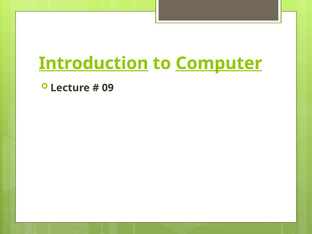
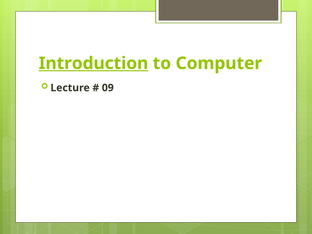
Computer underline: present -> none (219, 63)
